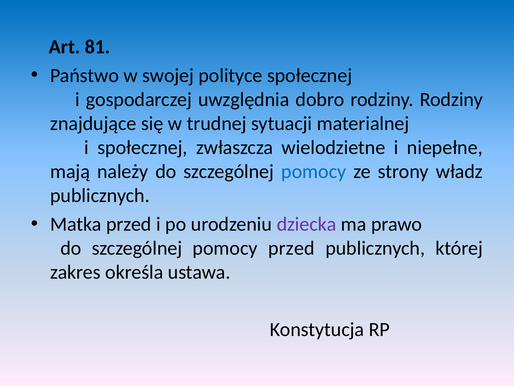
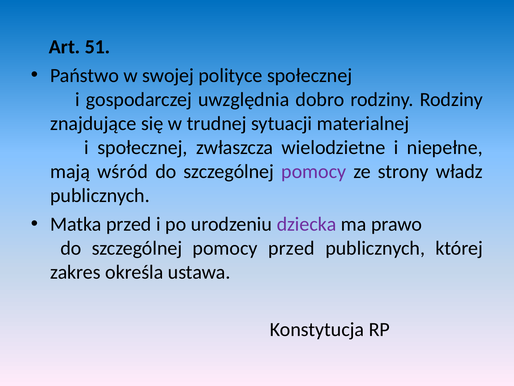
81: 81 -> 51 (97, 47)
należy: należy -> wśród (123, 171)
pomocy colour: blue -> purple (314, 171)
